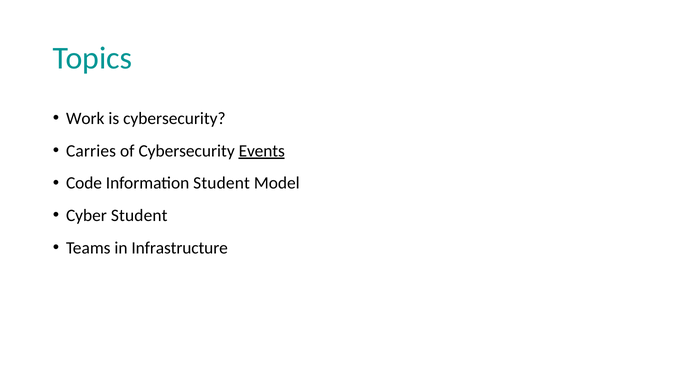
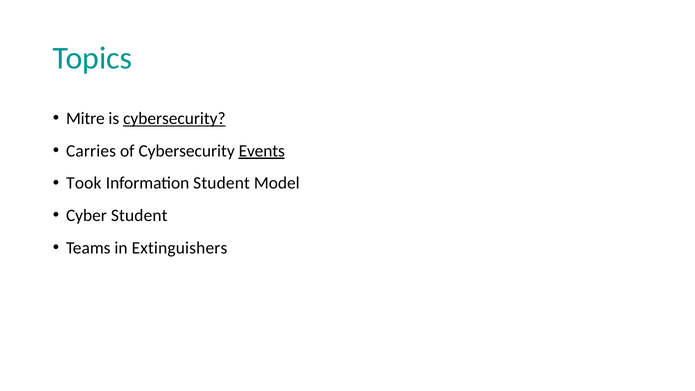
Work: Work -> Mitre (85, 118)
cybersecurity underline: none -> present (174, 118)
Code: Code -> Took (84, 183)
Infrastructure: Infrastructure -> Extinguishers (180, 248)
